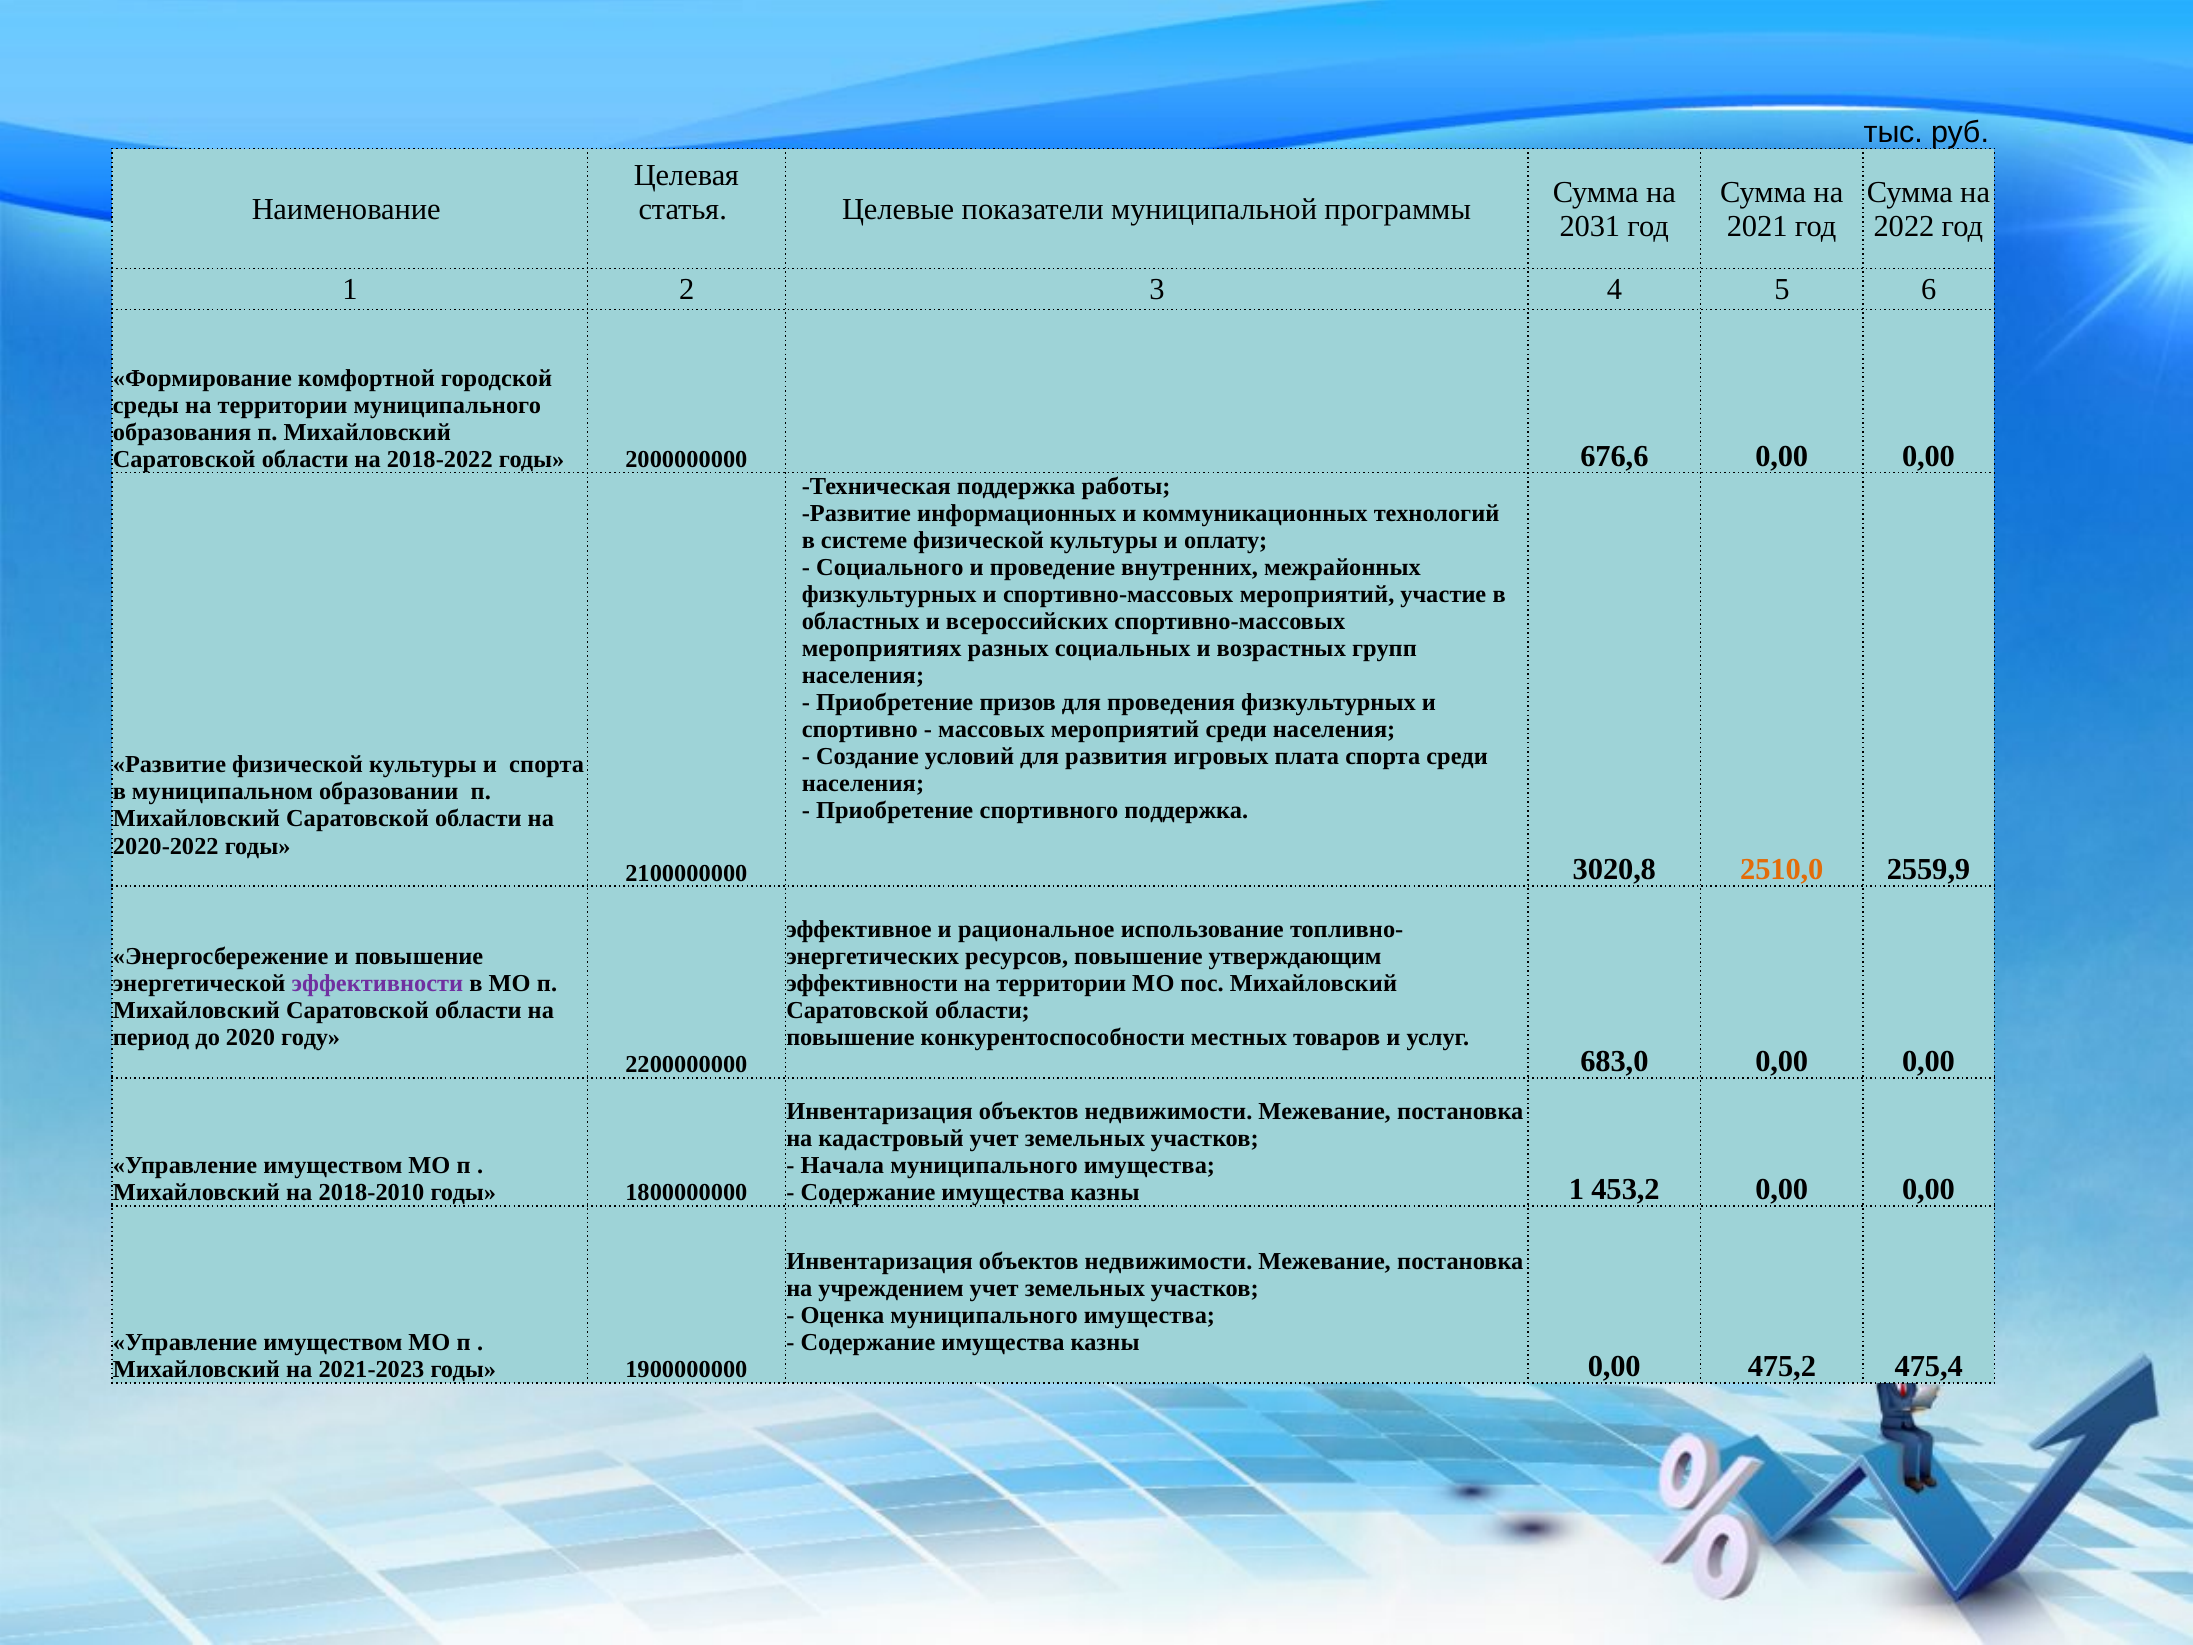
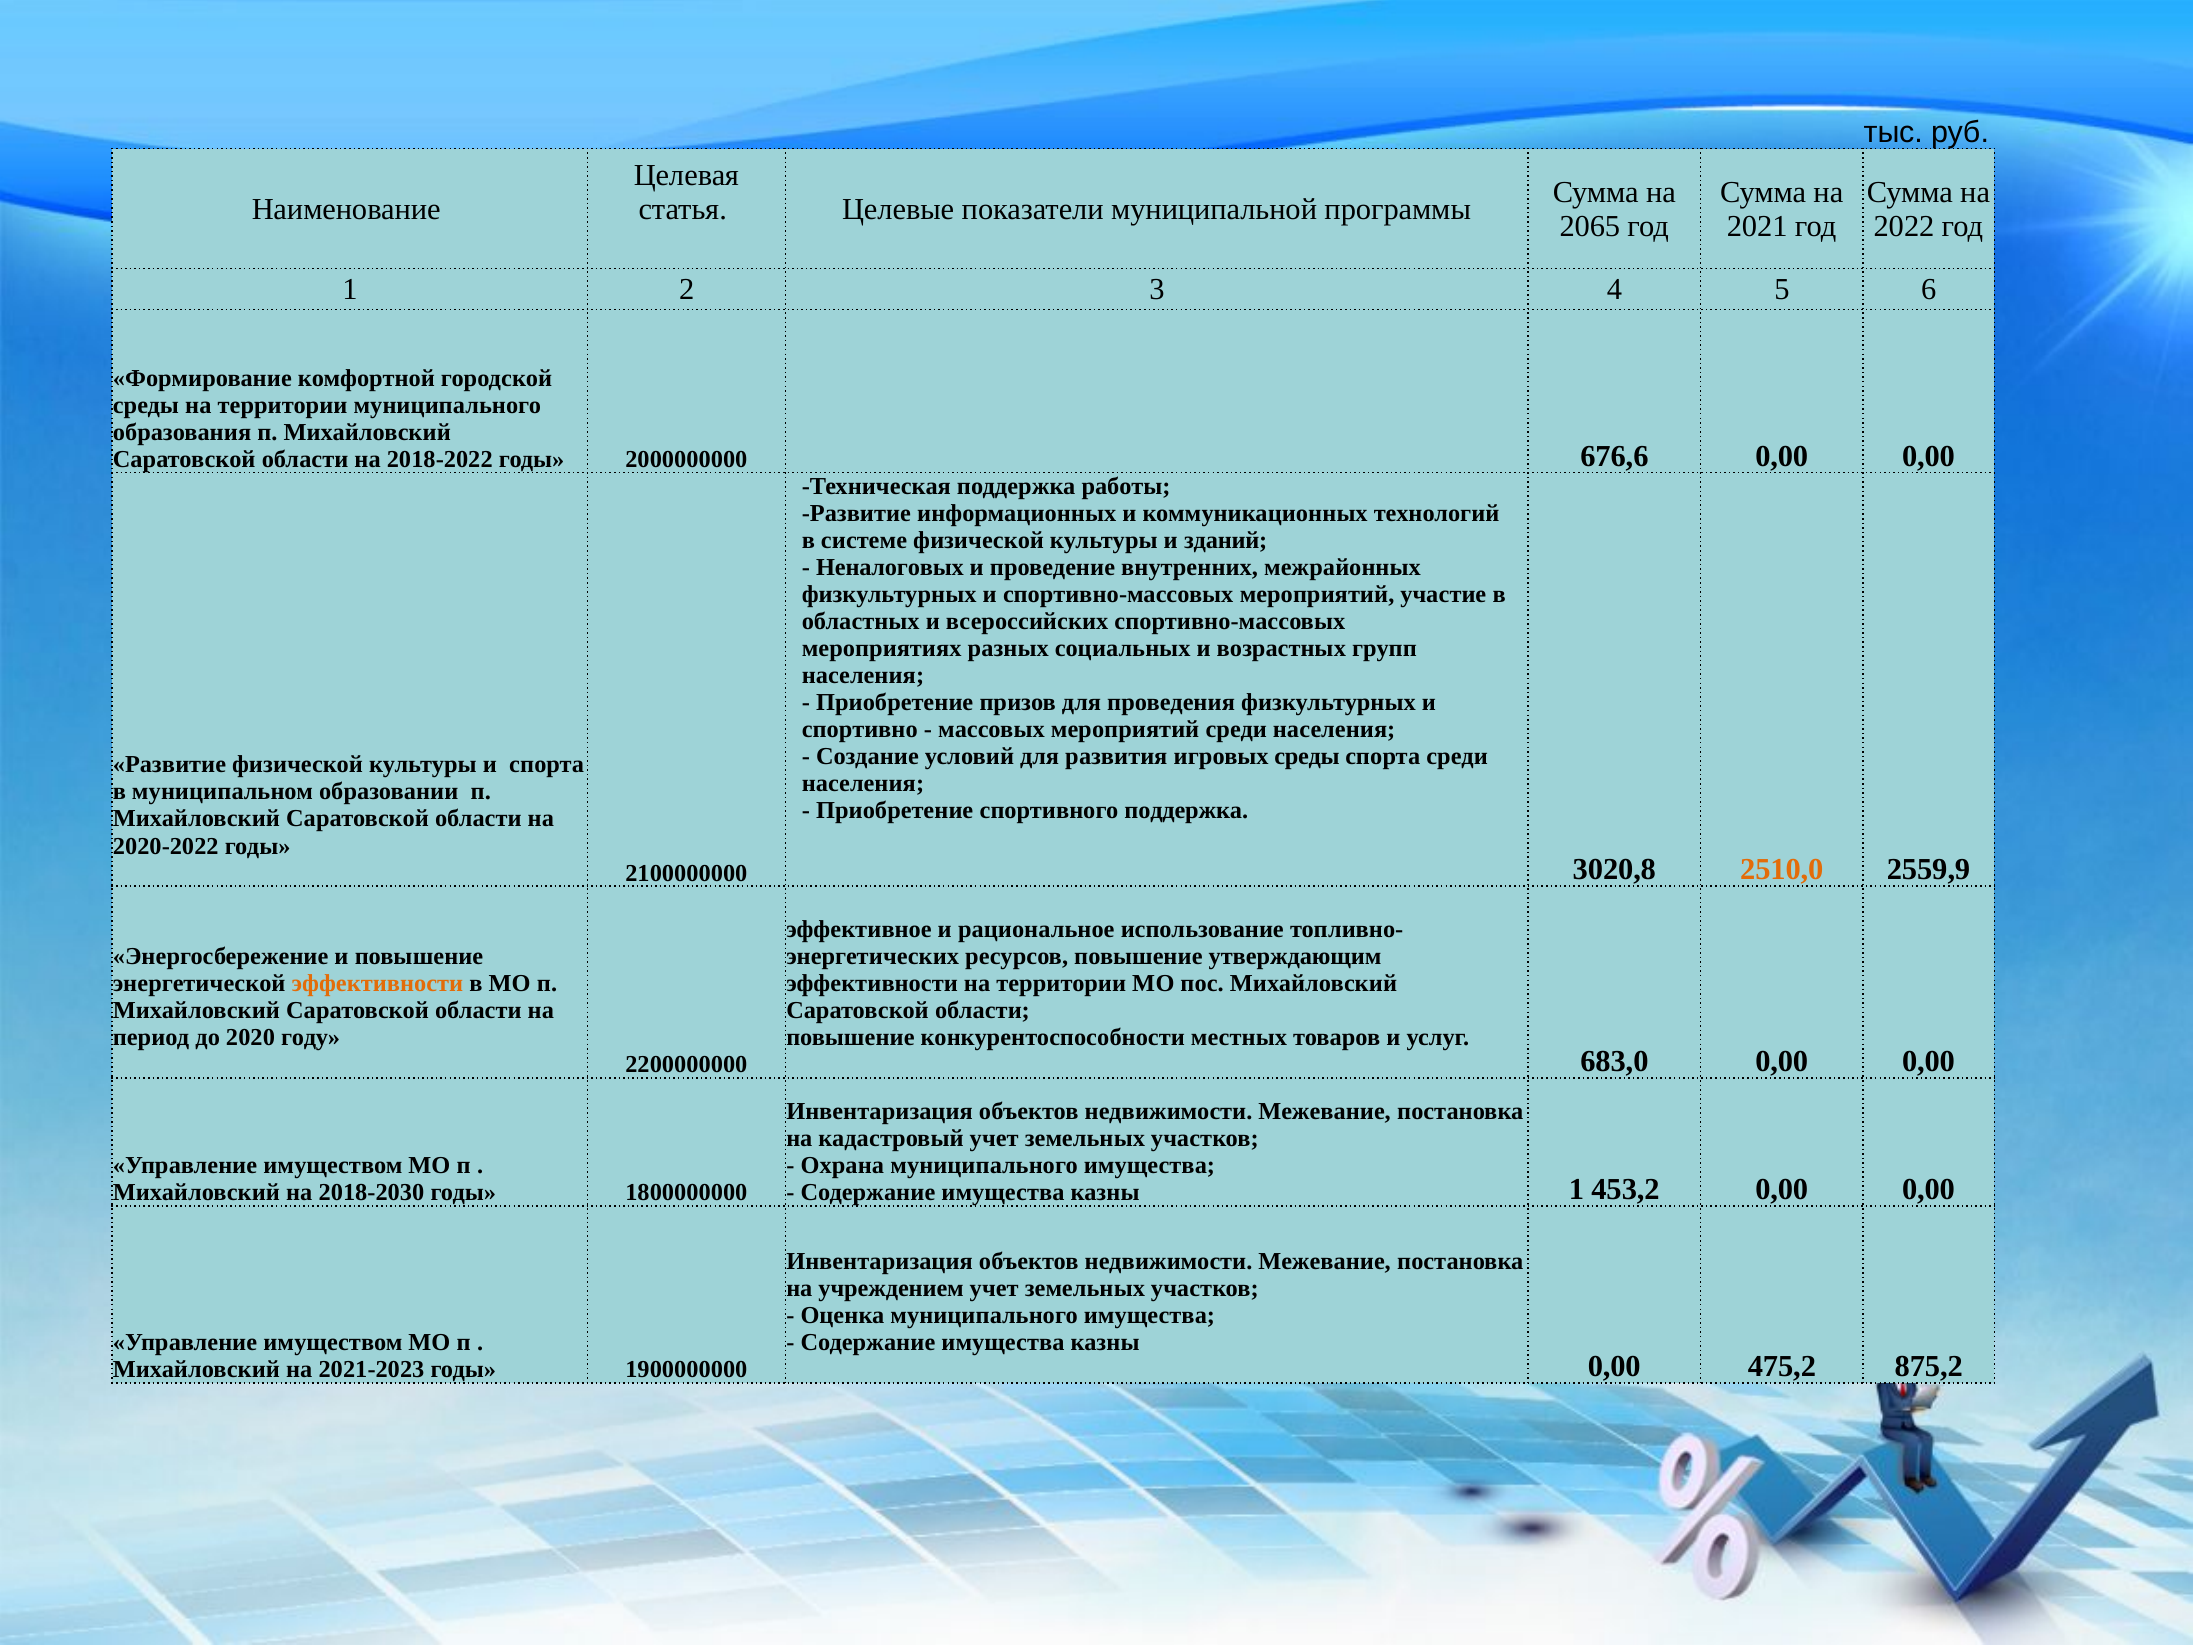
2031: 2031 -> 2065 (1590, 226)
оплату: оплату -> зданий (1226, 541)
Социального: Социального -> Неналоговых (890, 568)
игровых плата: плата -> среды (1307, 757)
эффективности colour: purple -> orange (377, 983)
Начала: Начала -> Охрана (842, 1166)
2018-2010: 2018-2010 -> 2018-2030 (371, 1193)
475,4: 475,4 -> 875,2 (1929, 1366)
